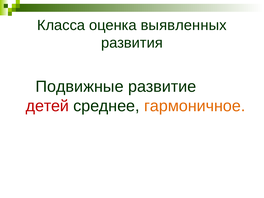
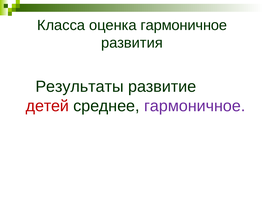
оценка выявленных: выявленных -> гармоничное (184, 25)
Подвижные: Подвижные -> Результаты (80, 87)
гармоничное colour: orange -> purple (195, 106)
